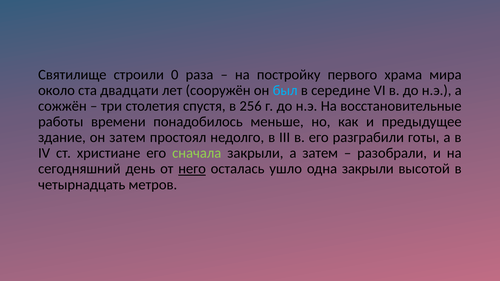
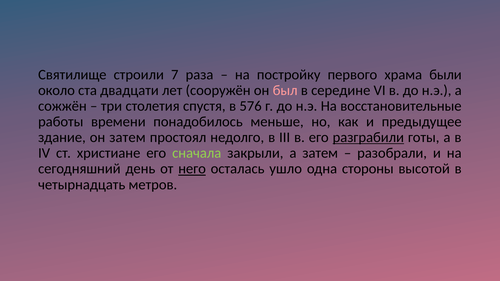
0: 0 -> 7 (175, 75)
мира: мира -> были (445, 75)
был colour: light blue -> pink (285, 90)
256: 256 -> 576 (251, 106)
разграбили underline: none -> present (368, 138)
одна закрыли: закрыли -> стороны (368, 169)
